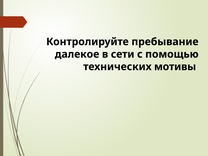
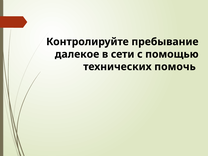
мотивы: мотивы -> помочь (175, 67)
